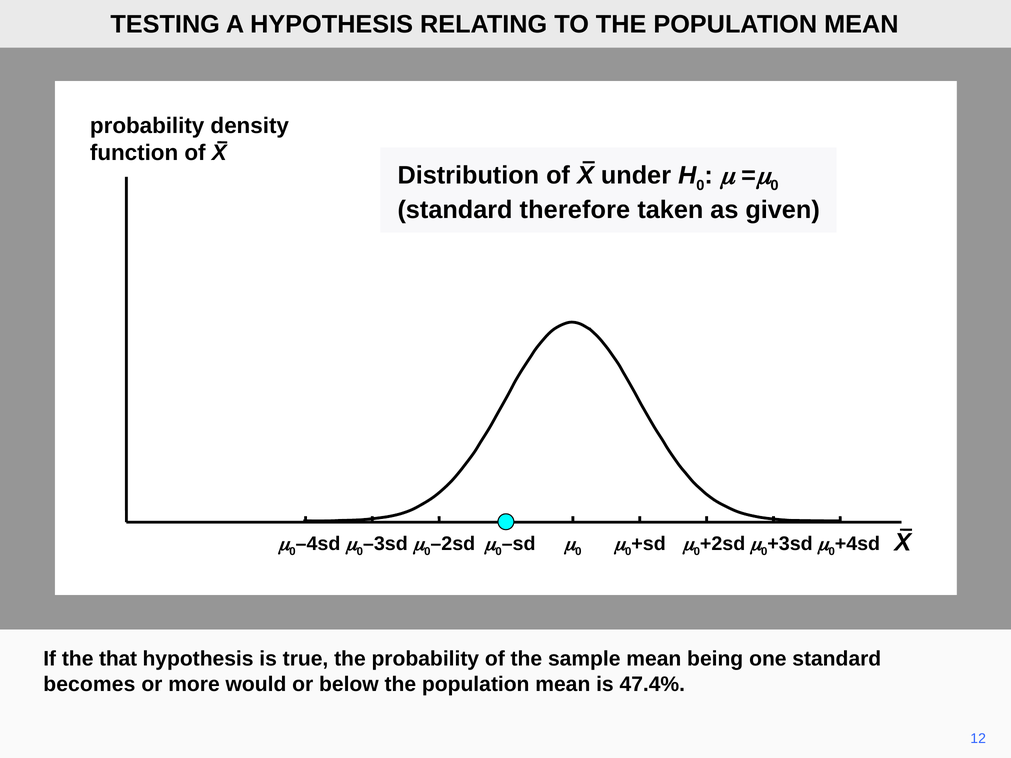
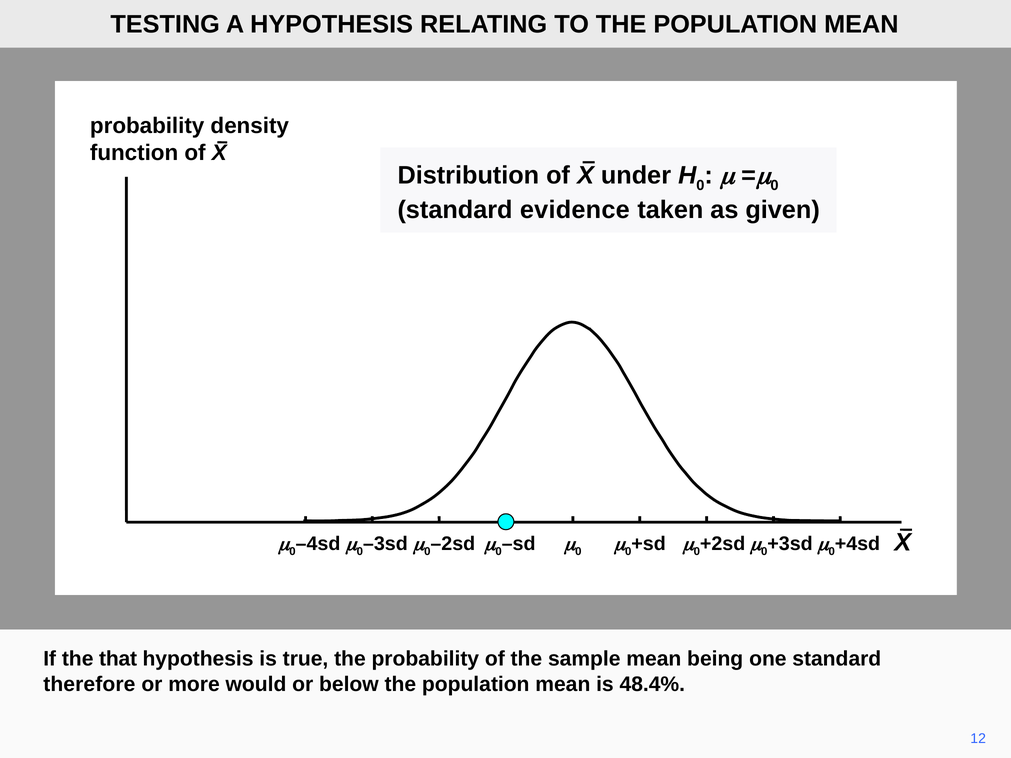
therefore: therefore -> evidence (575, 210)
becomes: becomes -> therefore (89, 684)
47.4%: 47.4% -> 48.4% (652, 684)
